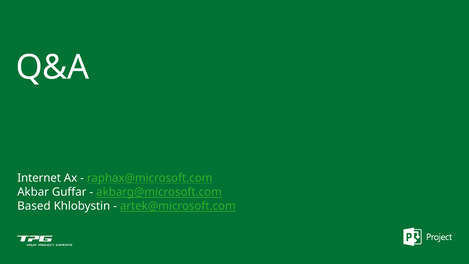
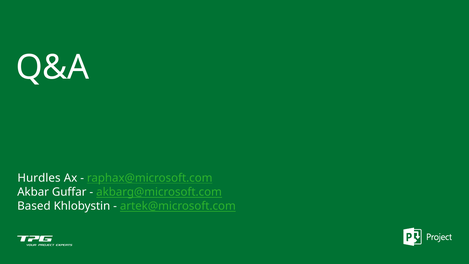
Internet: Internet -> Hurdles (39, 178)
